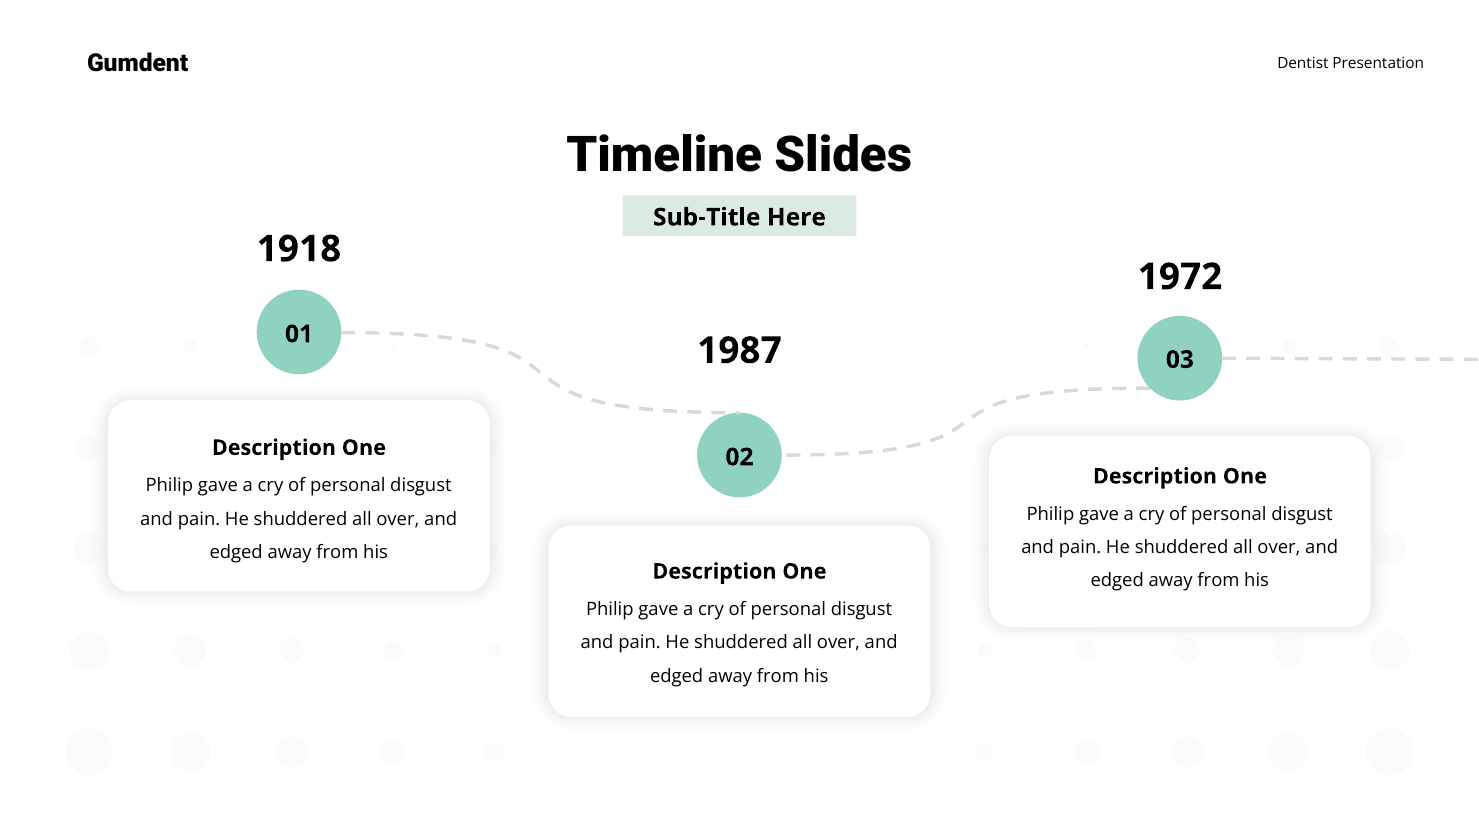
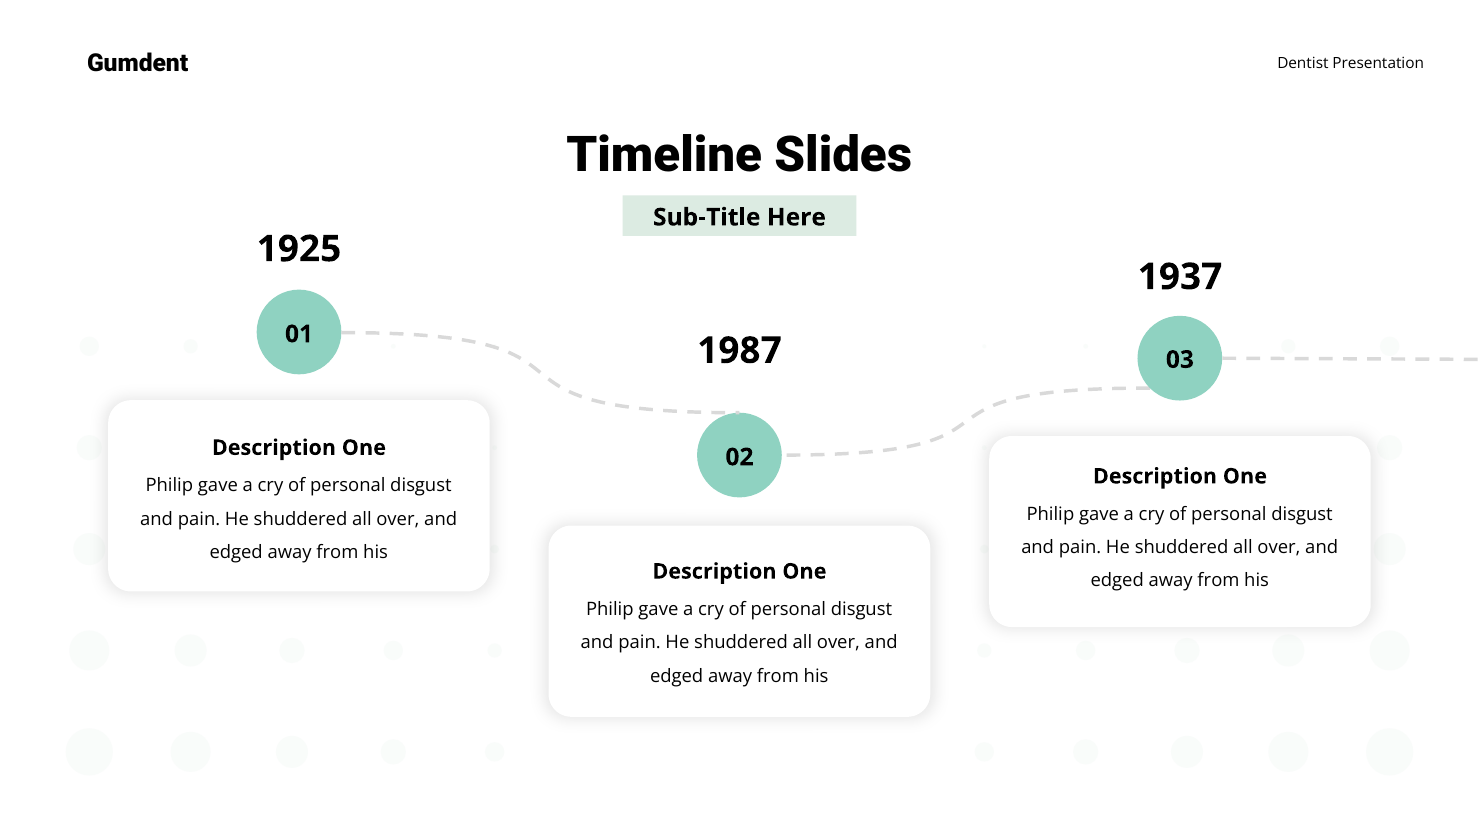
1918: 1918 -> 1925 (299, 249)
1972: 1972 -> 1937 (1180, 277)
